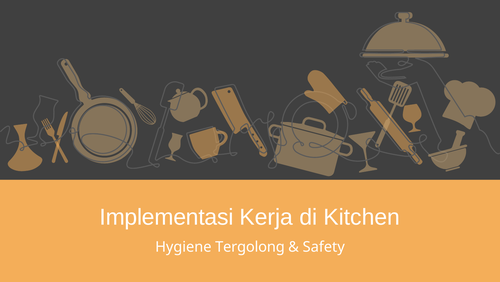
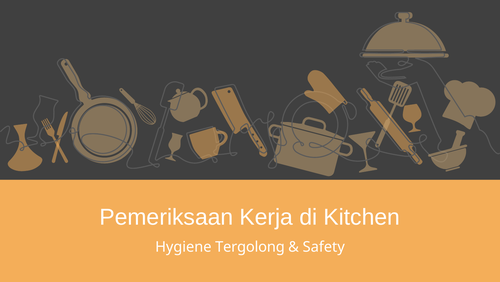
Implementasi: Implementasi -> Pemeriksaan (166, 217)
